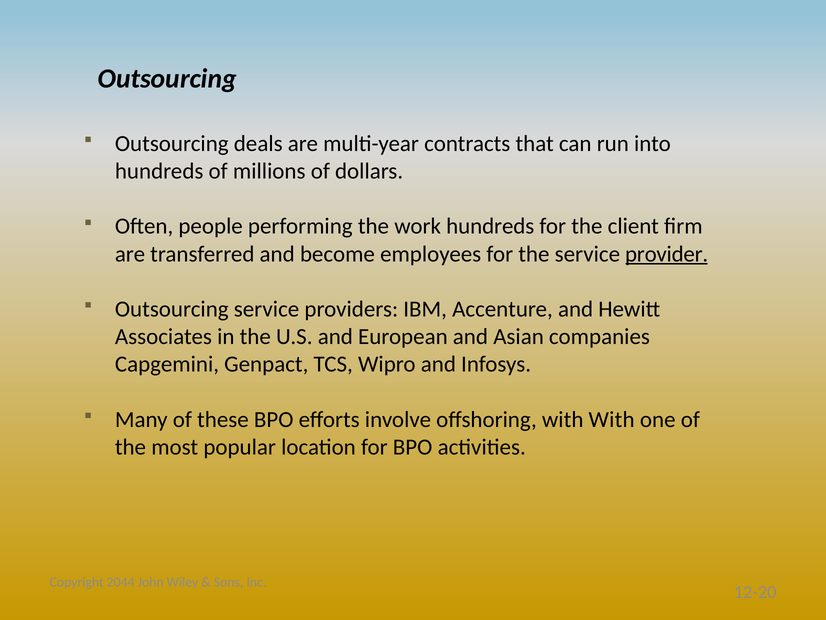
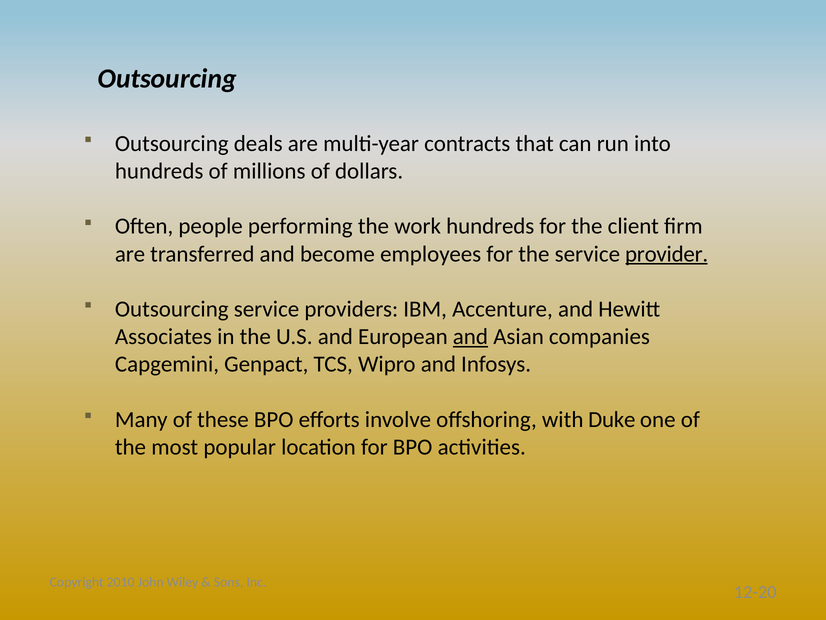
and underline: none -> present (470, 336)
with With: With -> Duke (612, 419)
2044: 2044 -> 2010 (121, 582)
